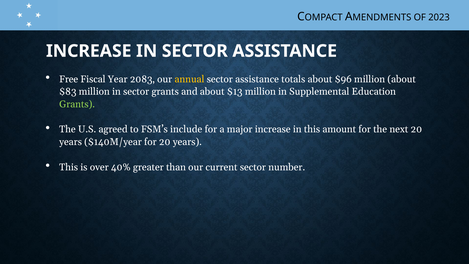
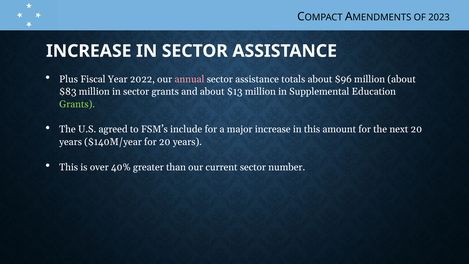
Free: Free -> Plus (69, 79)
2083: 2083 -> 2022 (142, 79)
annual colour: yellow -> pink (189, 79)
